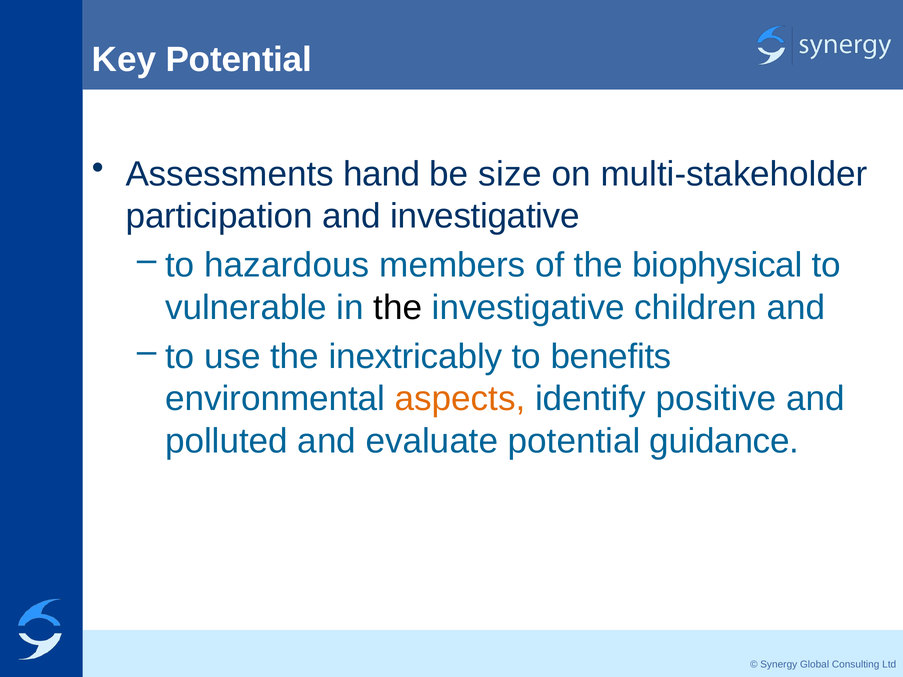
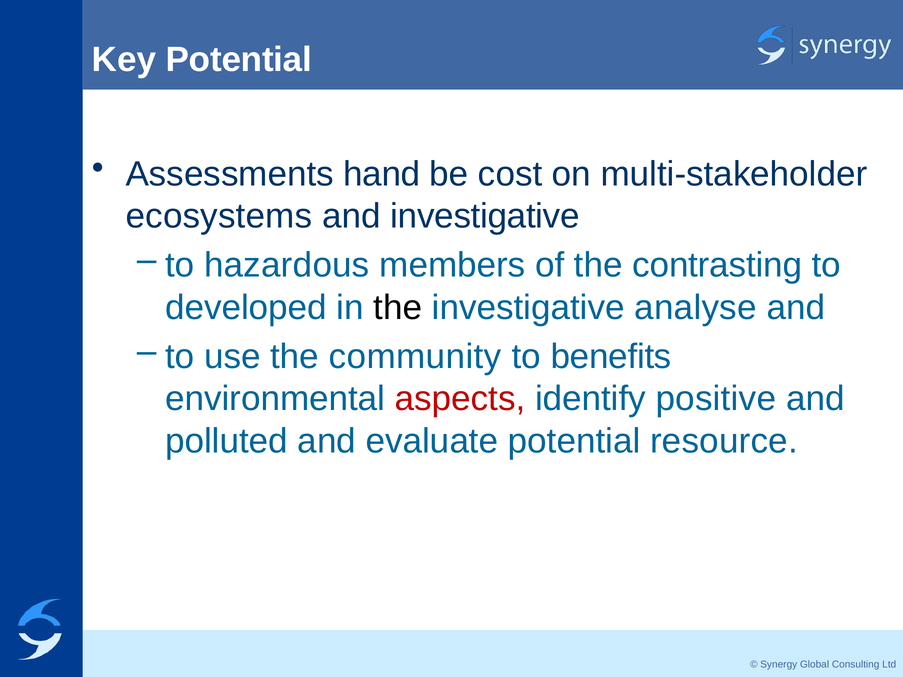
size: size -> cost (510, 174)
participation: participation -> ecosystems (219, 216)
biophysical: biophysical -> contrasting (717, 265)
vulnerable: vulnerable -> developed (246, 308)
children: children -> analyse (695, 308)
inextricably: inextricably -> community (415, 357)
aspects colour: orange -> red (460, 399)
guidance: guidance -> resource (724, 441)
